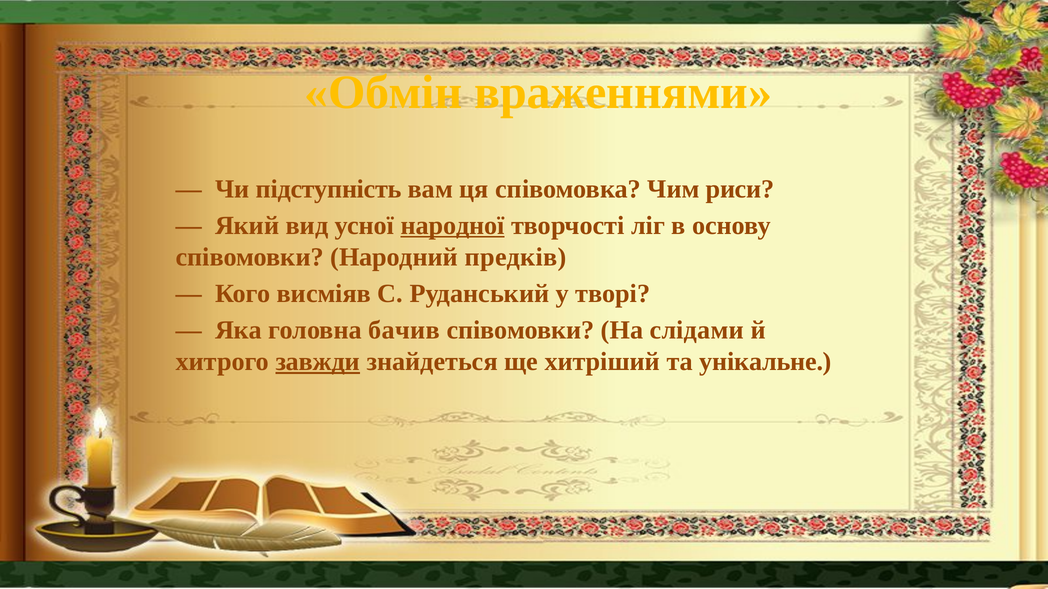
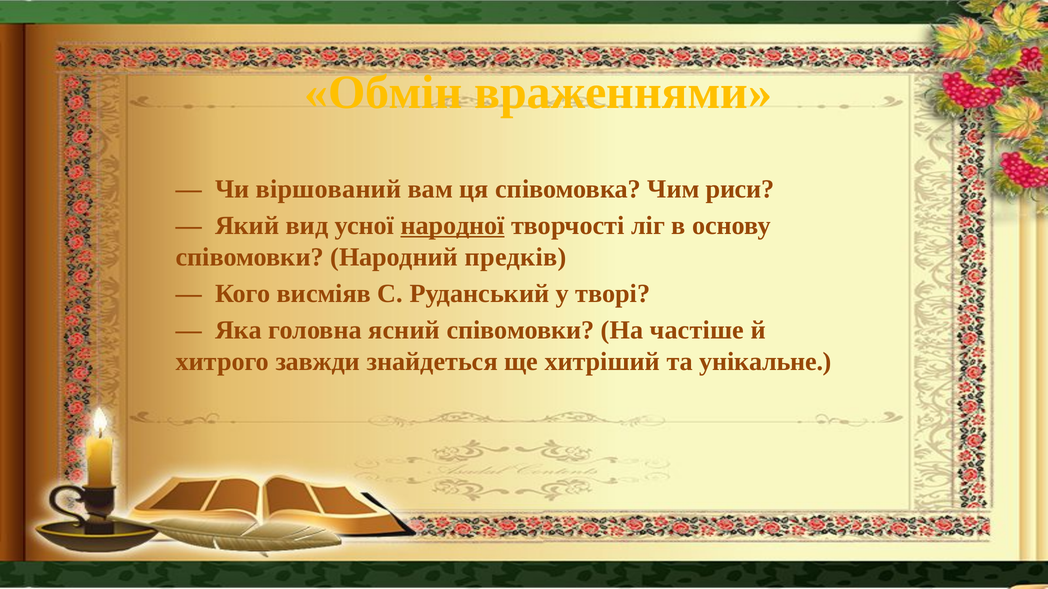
підступність: підступність -> віршований (329, 189)
бачив: бачив -> ясний (404, 331)
слідами: слідами -> частіше (697, 331)
завжди underline: present -> none (318, 362)
